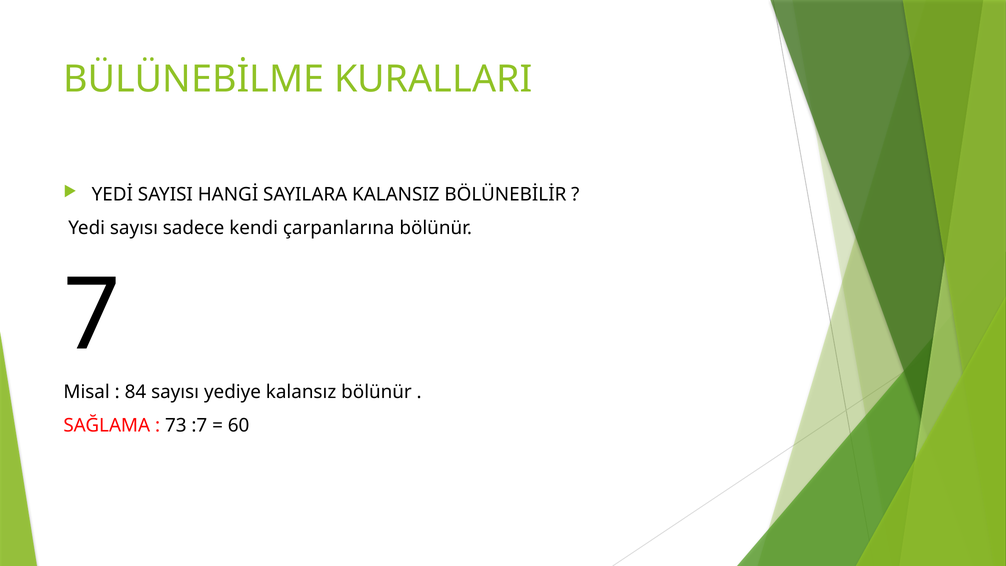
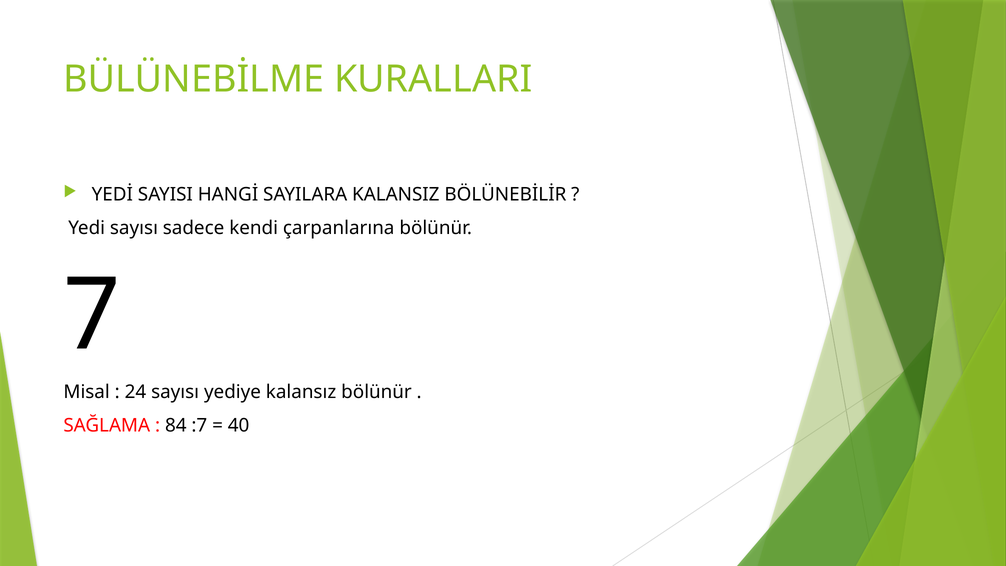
84: 84 -> 24 (135, 392)
73: 73 -> 84 (176, 425)
60: 60 -> 40 (239, 425)
